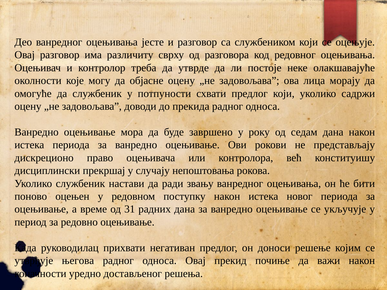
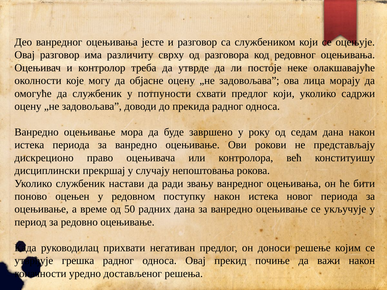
31: 31 -> 50 (130, 209)
његова: његова -> грешка (78, 261)
